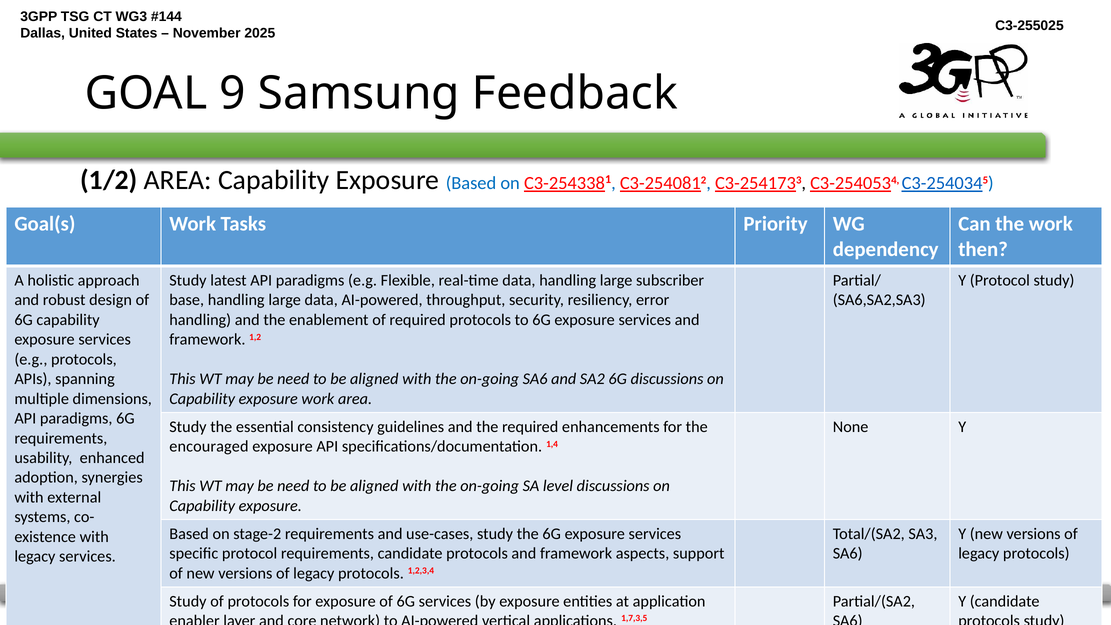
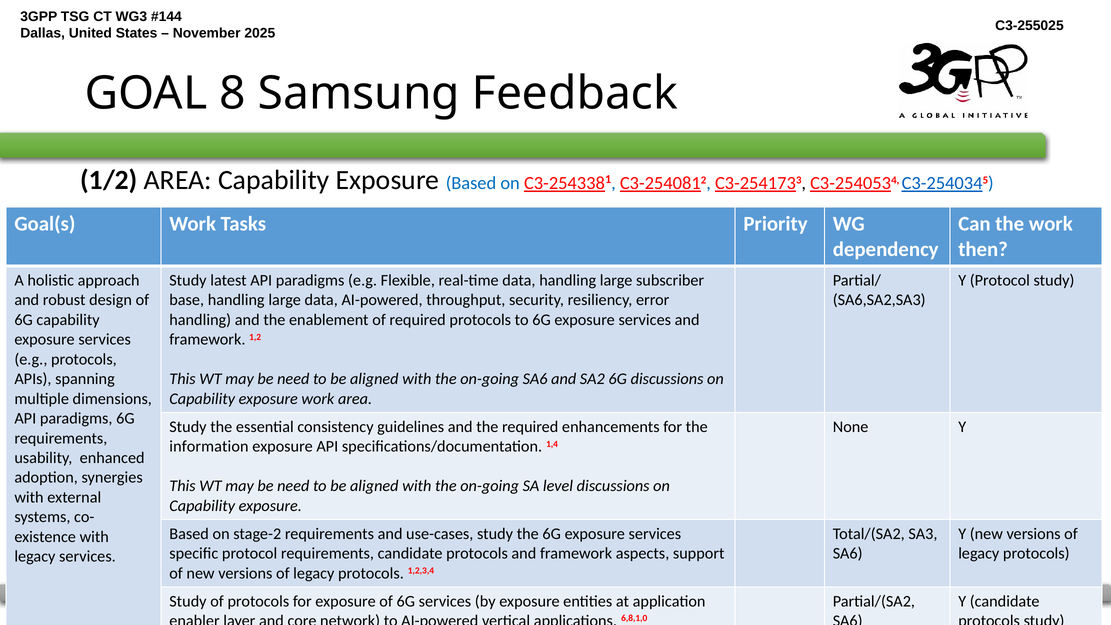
9: 9 -> 8 (232, 93)
encouraged: encouraged -> information (209, 446)
1,7,3,5: 1,7,3,5 -> 6,8,1,0 (634, 618)
